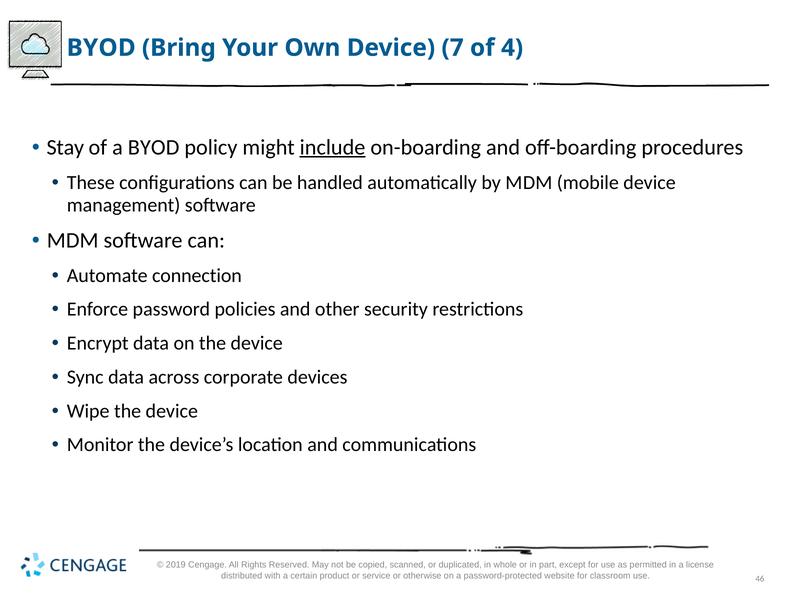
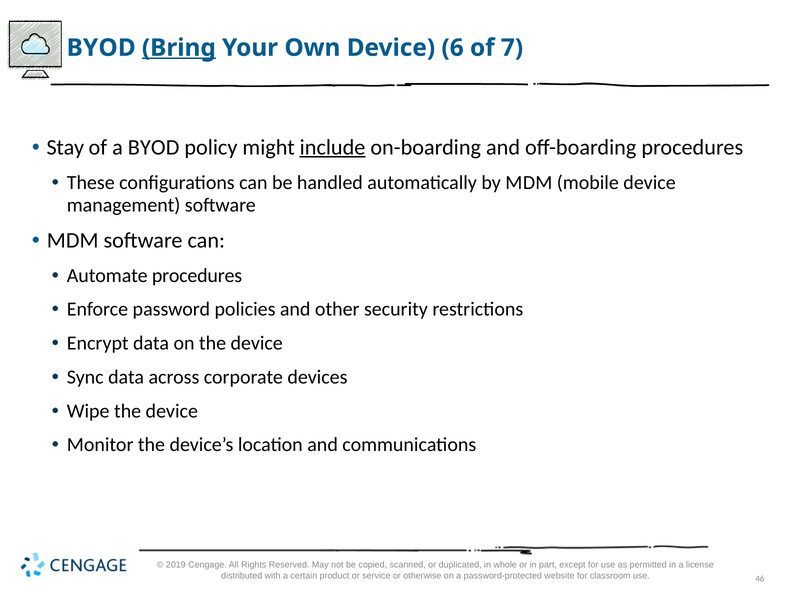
Bring underline: none -> present (179, 48)
7: 7 -> 6 (453, 48)
4: 4 -> 7 (512, 48)
Automate connection: connection -> procedures (197, 276)
